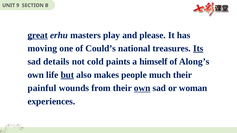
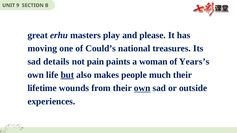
great underline: present -> none (38, 35)
Its underline: present -> none (198, 49)
cold: cold -> pain (96, 62)
himself: himself -> woman (153, 62)
Along’s: Along’s -> Years’s (194, 62)
painful: painful -> lifetime (42, 88)
woman: woman -> outside (193, 88)
